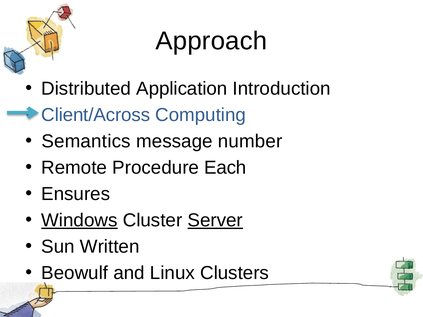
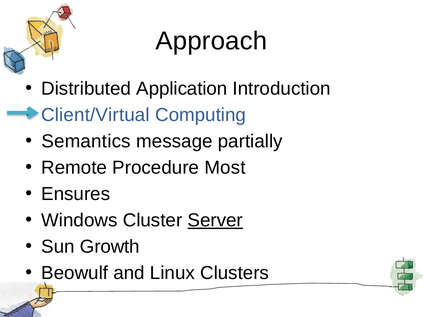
Client/Across: Client/Across -> Client/Virtual (96, 115)
number: number -> partially (250, 141)
Each: Each -> Most (225, 168)
Windows underline: present -> none (79, 220)
Written: Written -> Growth (110, 247)
